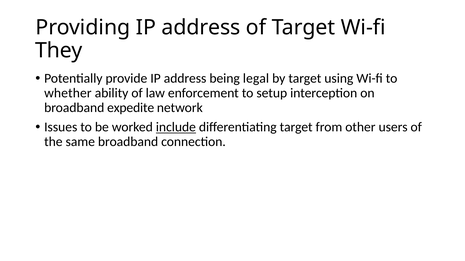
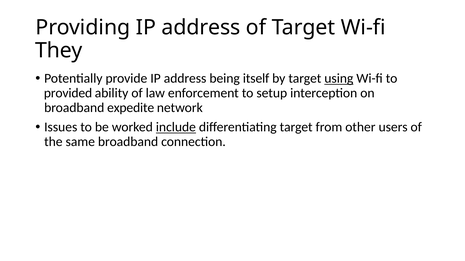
legal: legal -> itself (256, 79)
using underline: none -> present (339, 79)
whether: whether -> provided (68, 93)
